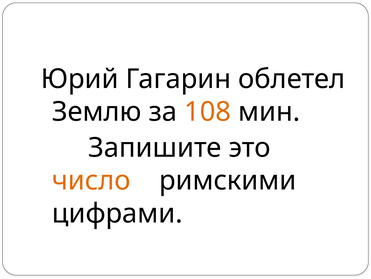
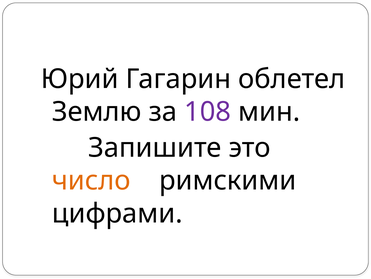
108 colour: orange -> purple (208, 112)
